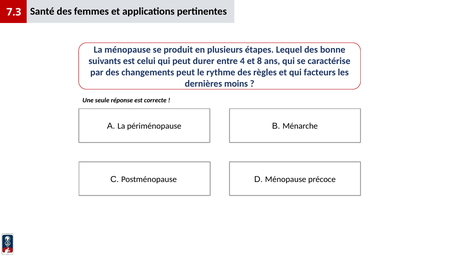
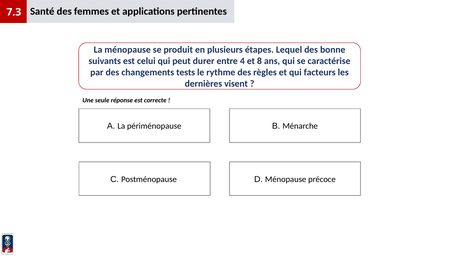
changements peut: peut -> tests (186, 72)
moins: moins -> visent (236, 84)
